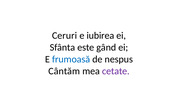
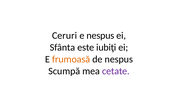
e iubirea: iubirea -> nespus (100, 36)
gând: gând -> iubiţi (106, 47)
frumoasă colour: blue -> orange (71, 59)
Cântăm: Cântăm -> Scumpă (64, 71)
